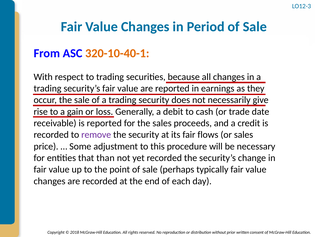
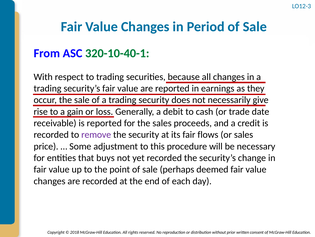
320-10-40-1 colour: orange -> green (117, 53)
than: than -> buys (105, 157)
typically: typically -> deemed (212, 169)
